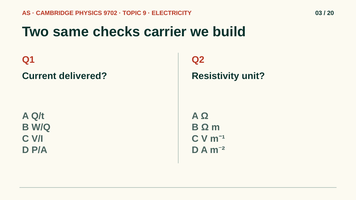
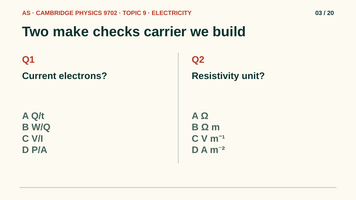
same: same -> make (71, 32)
delivered: delivered -> electrons (83, 76)
